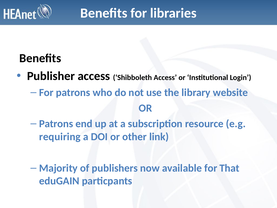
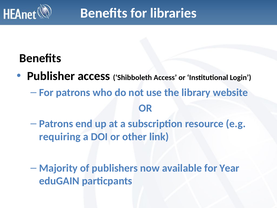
That: That -> Year (229, 168)
